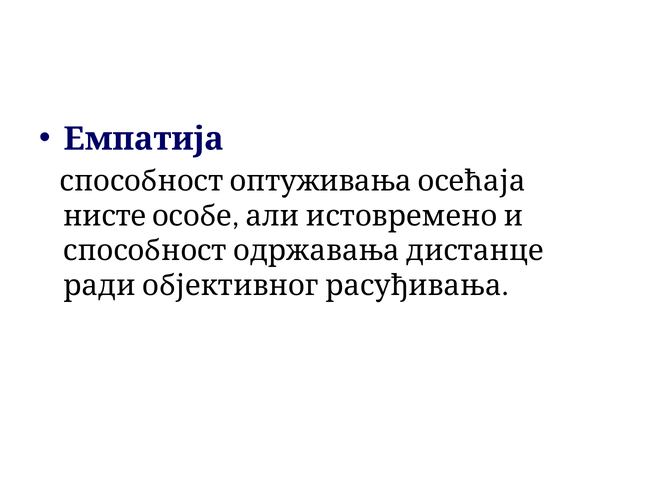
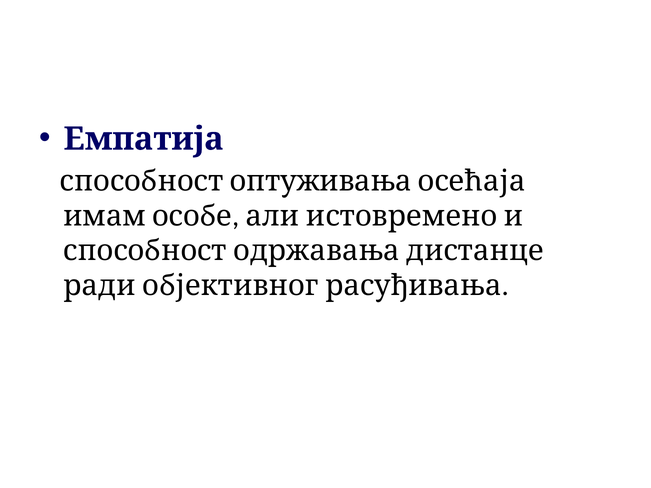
нисте: нисте -> имам (105, 216)
